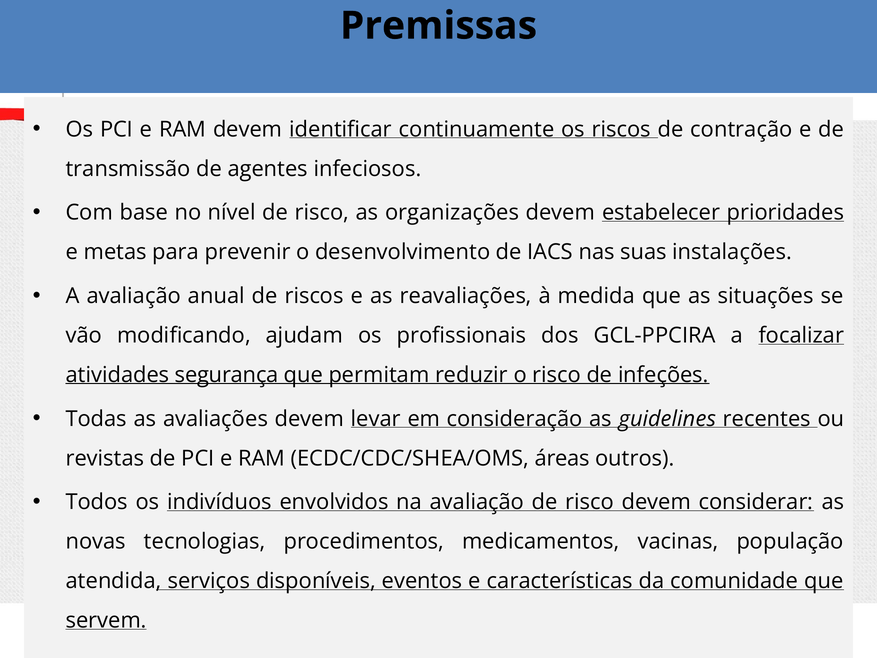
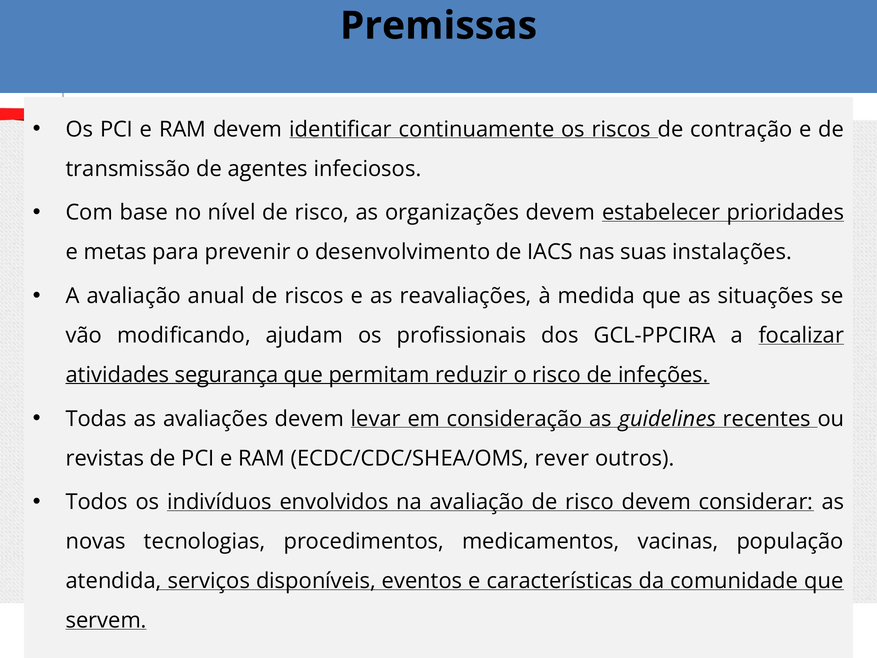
áreas: áreas -> rever (562, 458)
